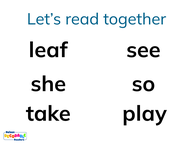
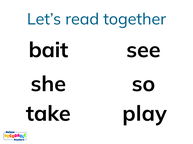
leaf: leaf -> bait (48, 50)
